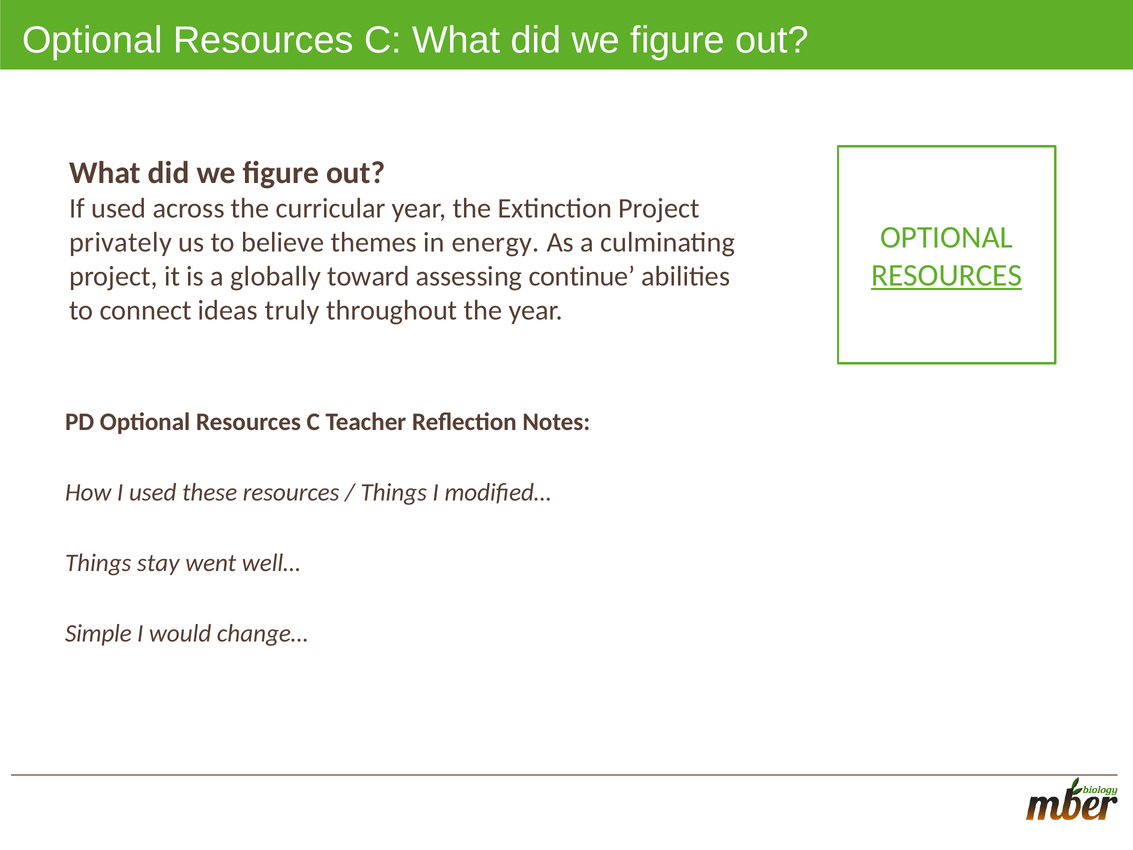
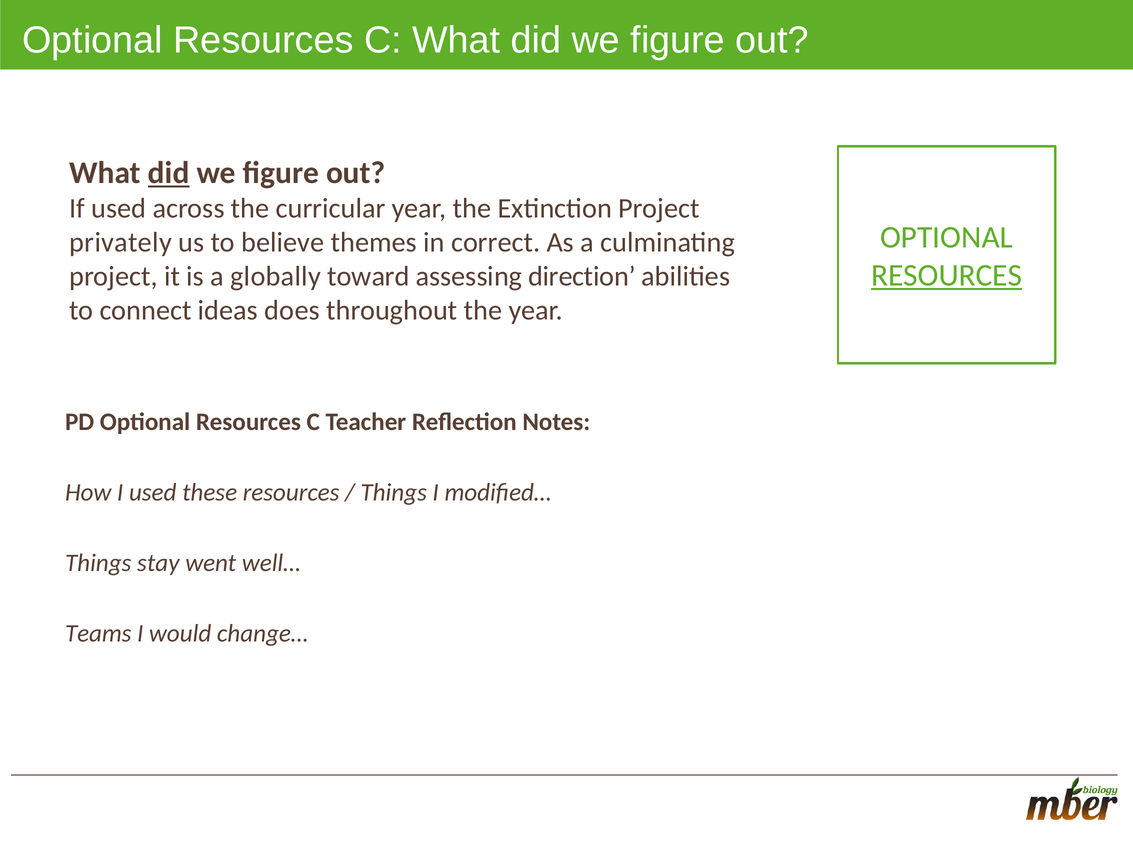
did underline: none -> present (169, 173)
energy: energy -> correct (496, 242)
continue: continue -> direction (582, 276)
truly: truly -> does (292, 310)
Simple: Simple -> Teams (98, 633)
